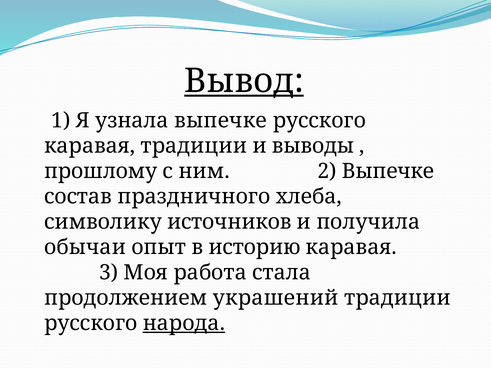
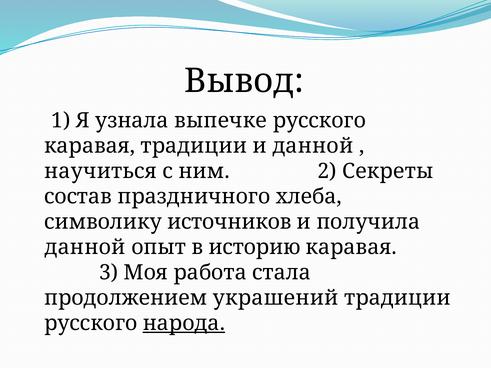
Вывод underline: present -> none (244, 81)
и выводы: выводы -> данной (313, 146)
прошлому: прошлому -> научиться (101, 171)
2 Выпечке: Выпечке -> Секреты (388, 171)
обычаи: обычаи -> данной (85, 247)
